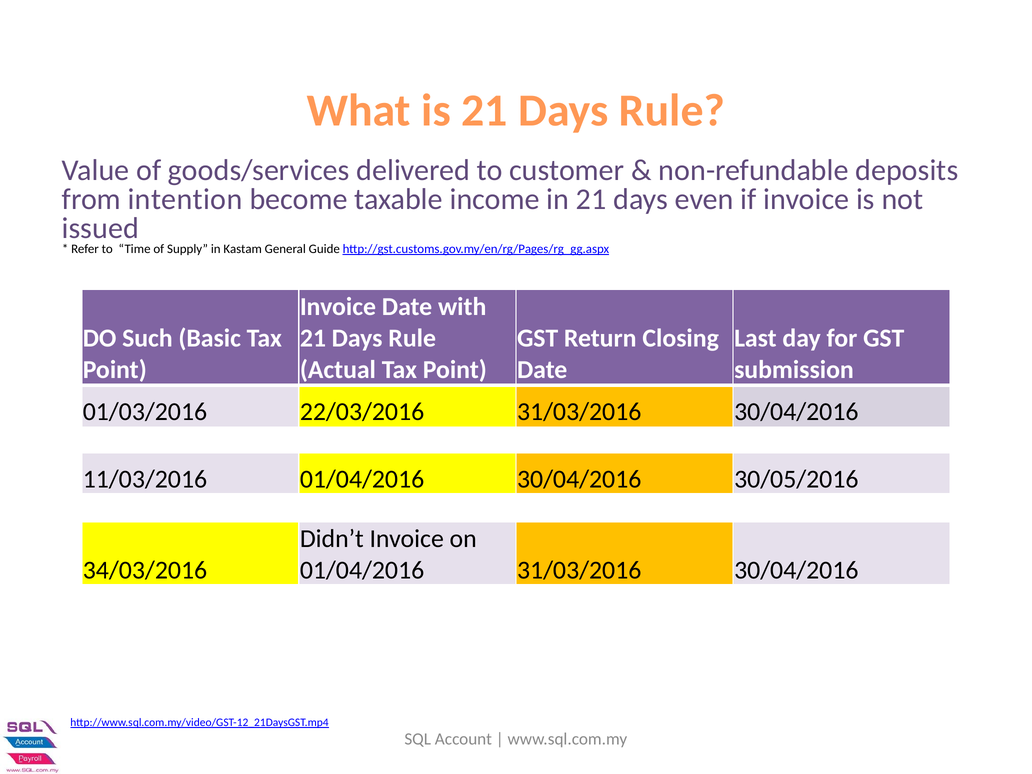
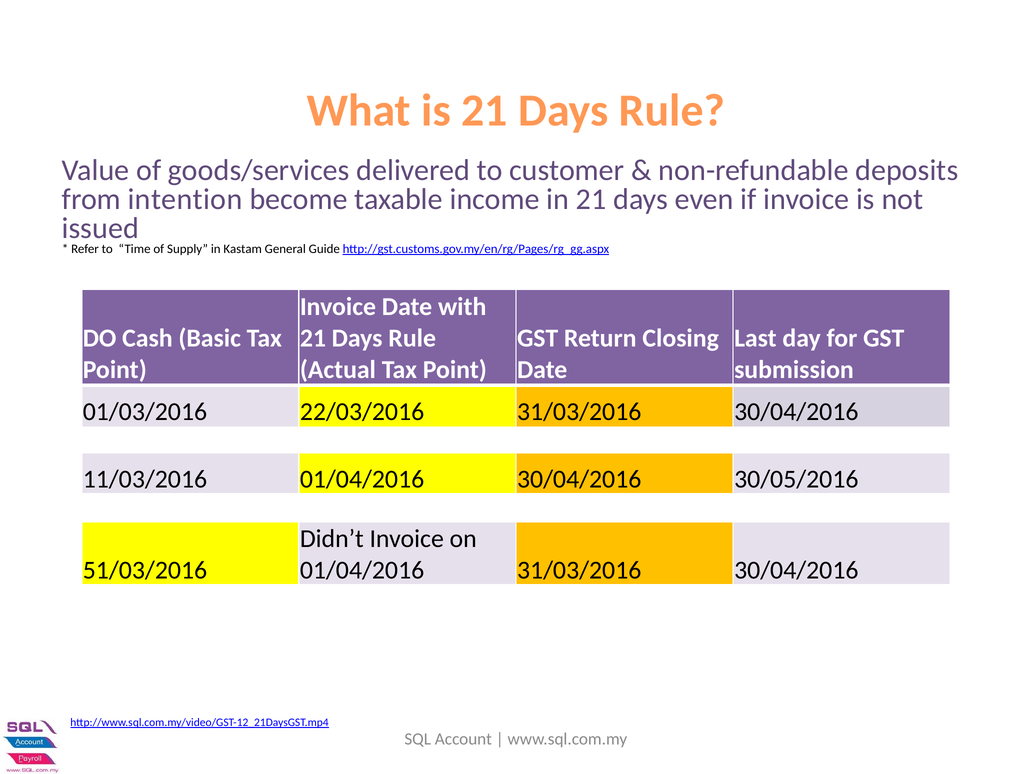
Such: Such -> Cash (147, 338)
34/03/2016: 34/03/2016 -> 51/03/2016 (145, 570)
